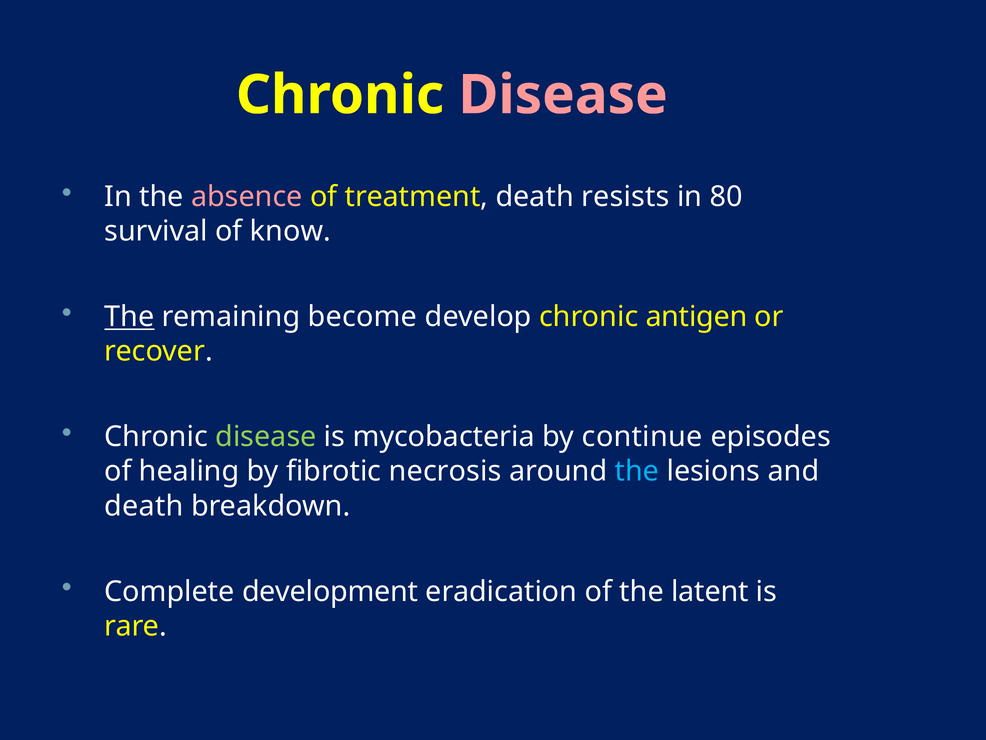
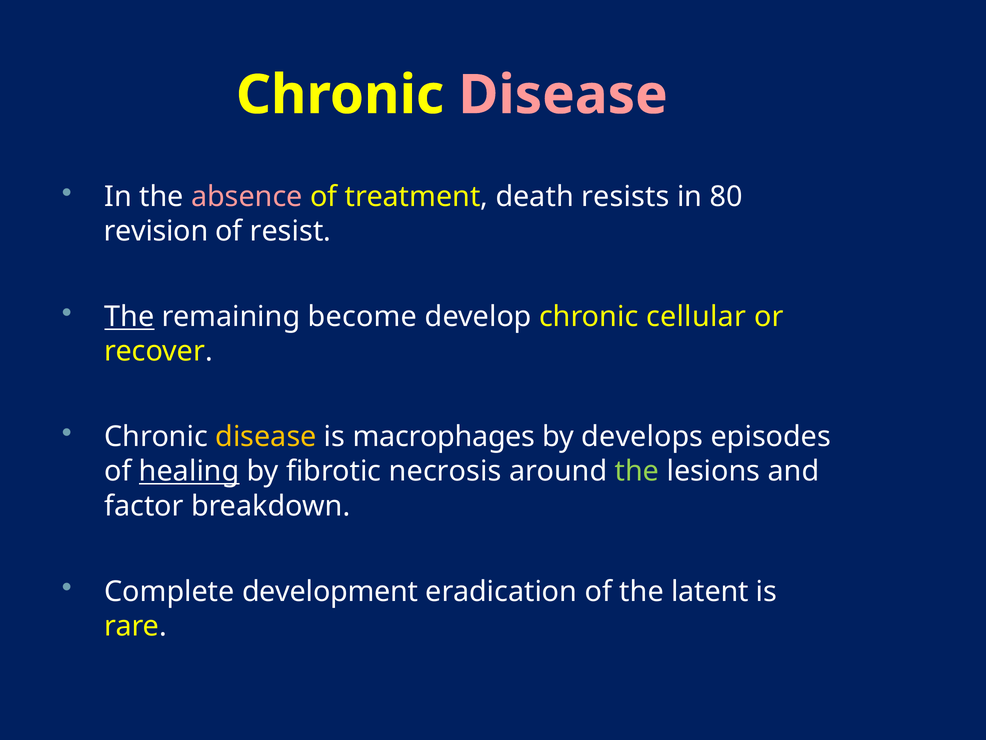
survival: survival -> revision (156, 231)
know: know -> resist (290, 231)
antigen: antigen -> cellular (696, 317)
disease colour: light green -> yellow (266, 437)
mycobacteria: mycobacteria -> macrophages (444, 437)
continue: continue -> develops (642, 437)
healing underline: none -> present (189, 471)
the colour: light blue -> light green (637, 471)
death: death -> factor (144, 506)
